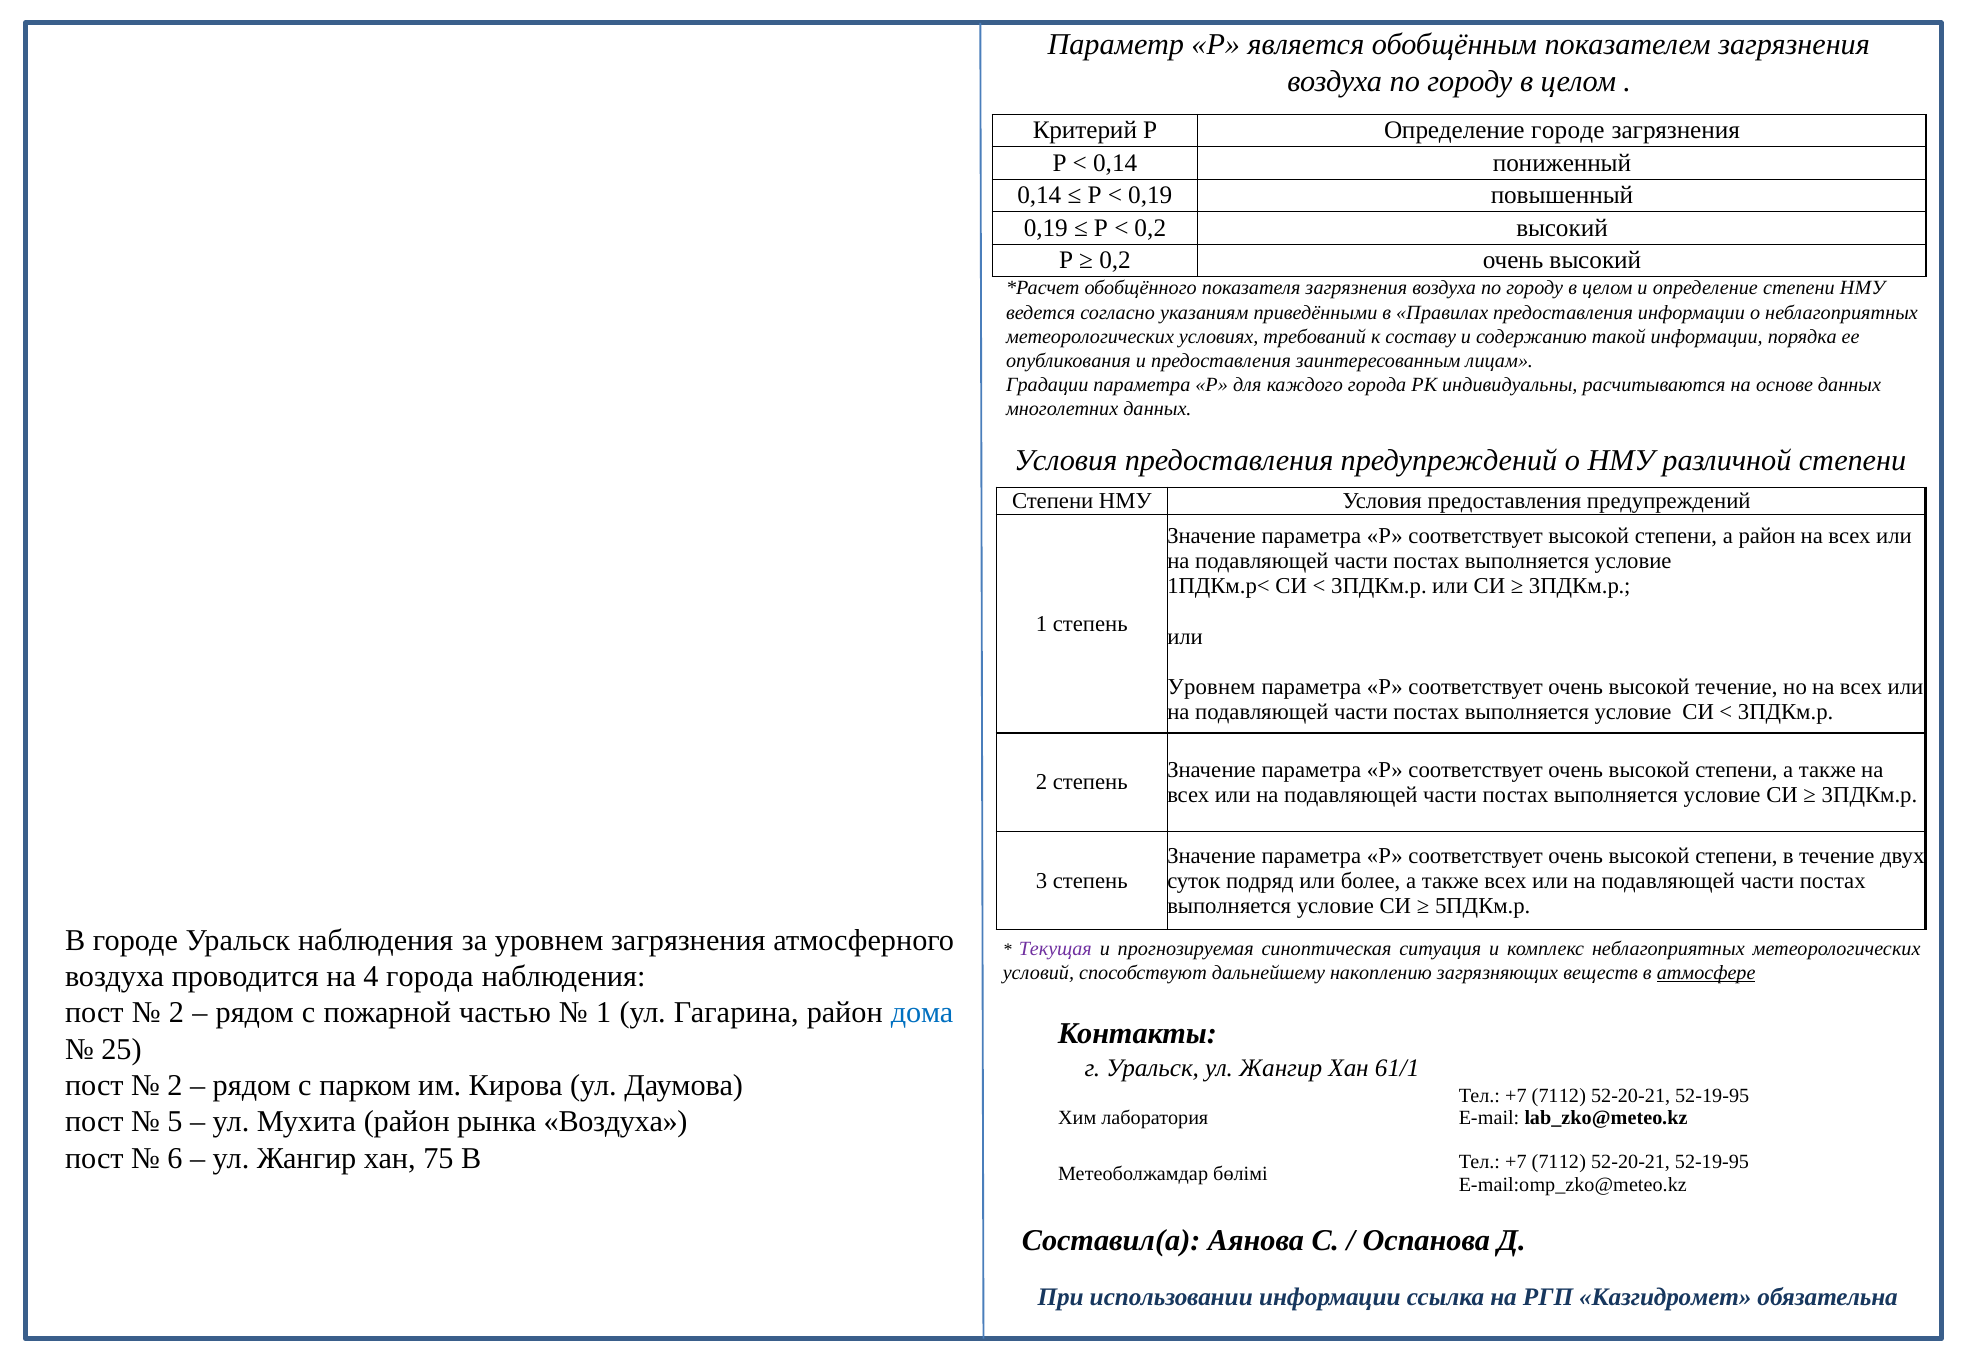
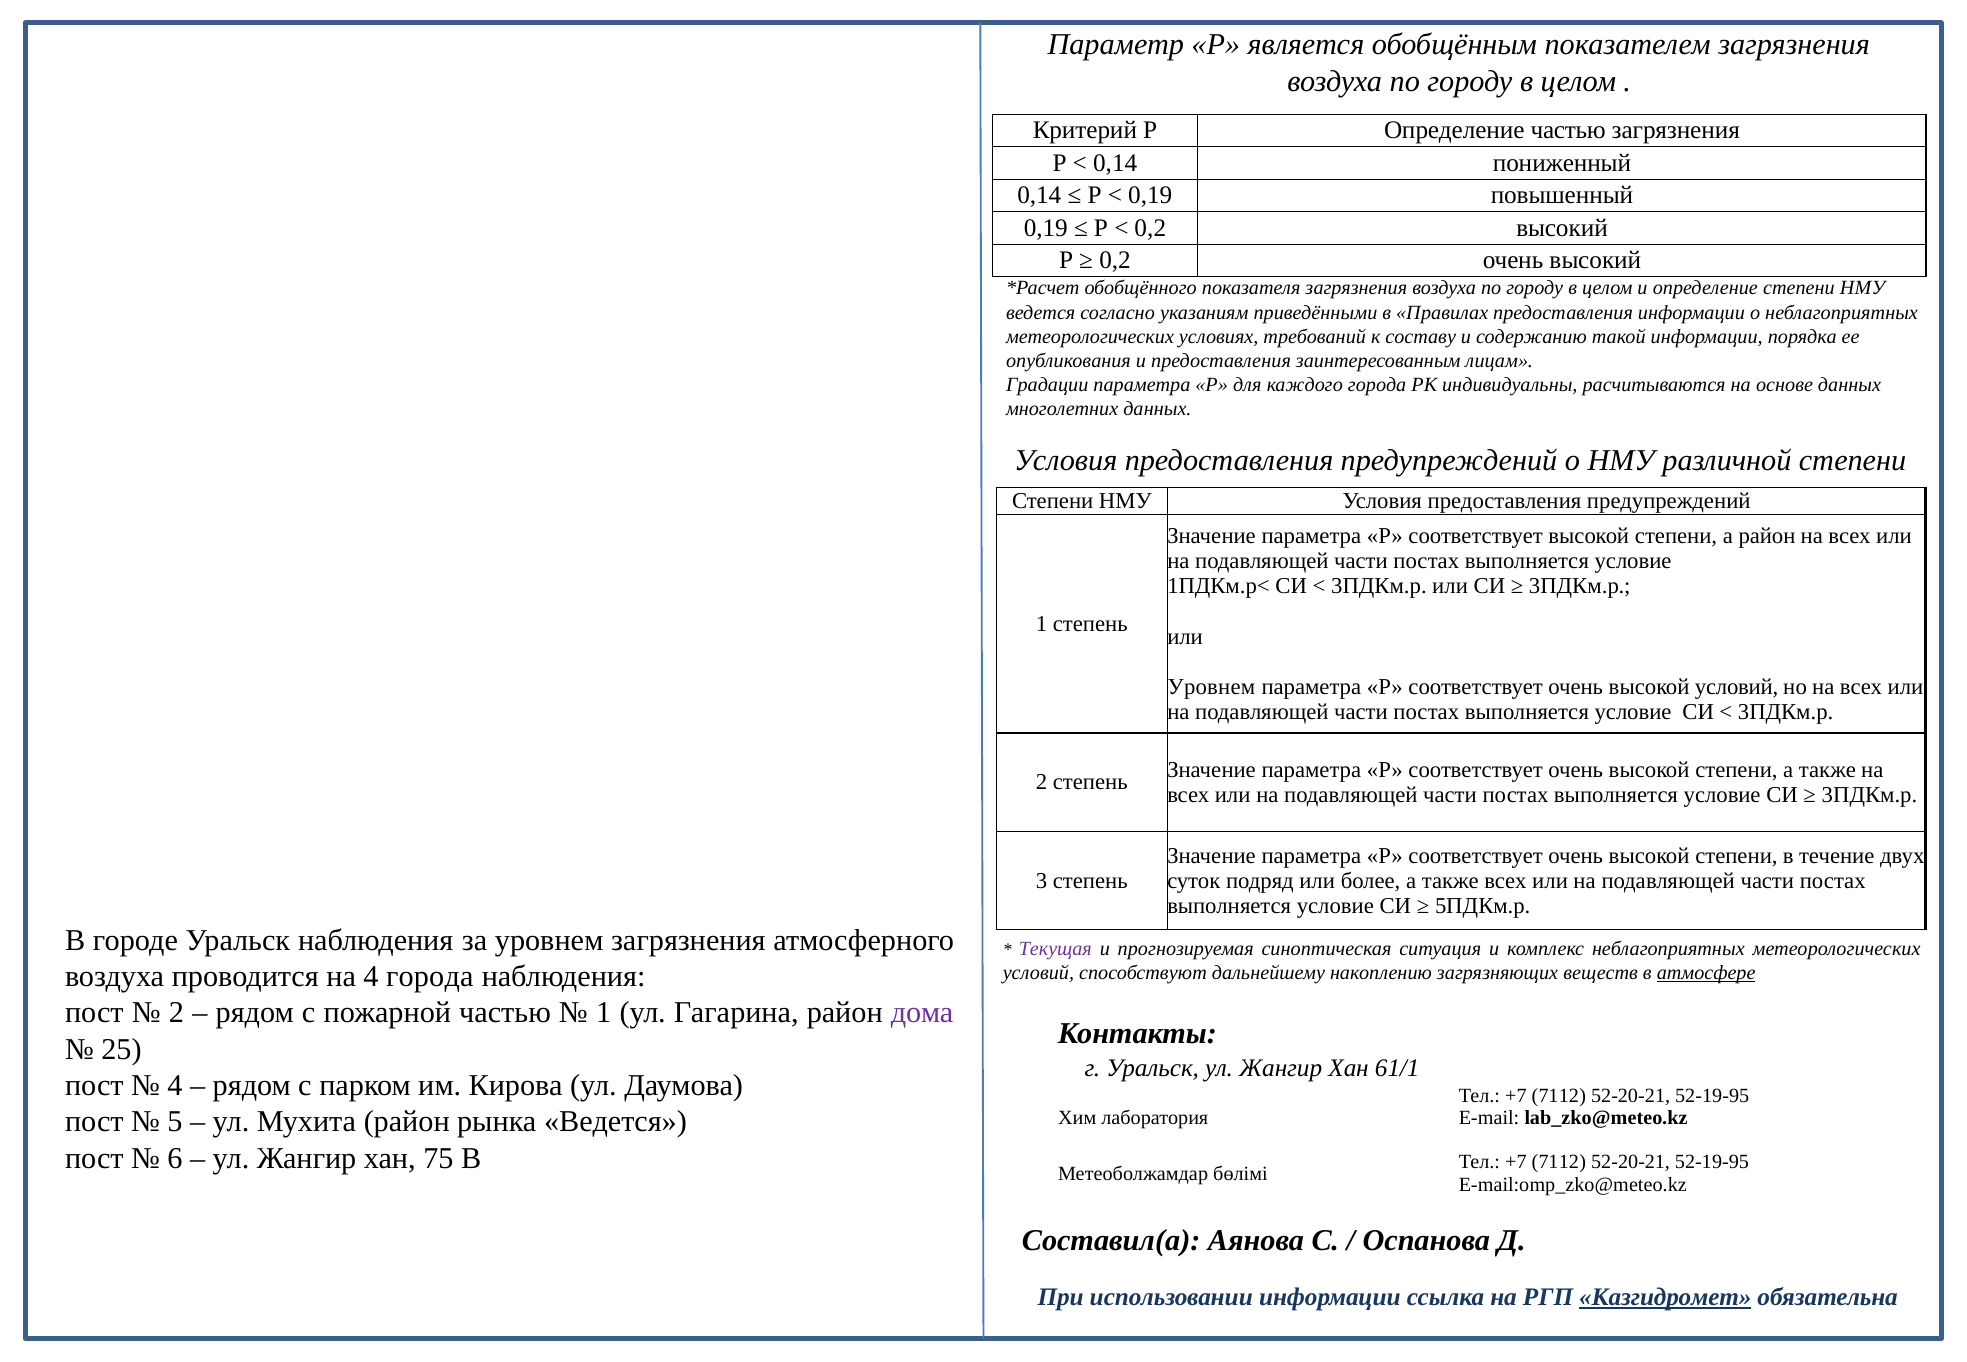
Определение городе: городе -> частью (1568, 130)
высокой течение: течение -> условий (1737, 687)
дома colour: blue -> purple (922, 1013)
2: 2 -> 4 (175, 1085)
рынка Воздуха: Воздуха -> Ведется (615, 1122)
Казгидромет underline: none -> present (1665, 1297)
